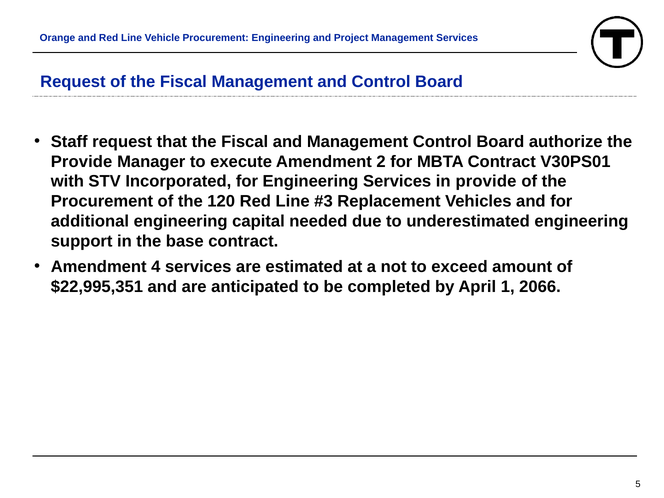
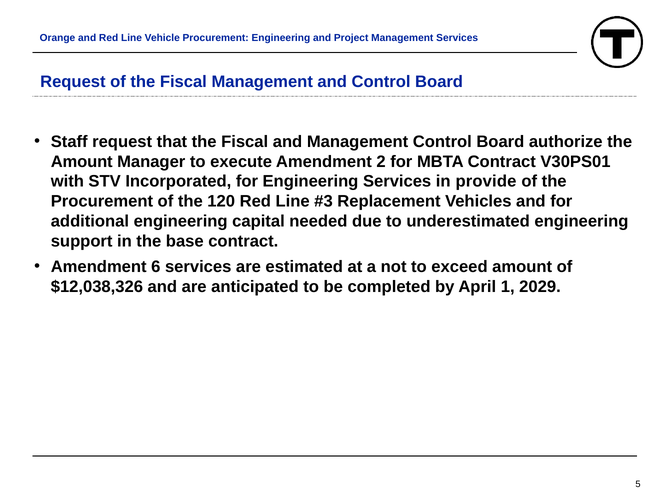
Provide: Provide -> Amount (82, 162)
4: 4 -> 6 (156, 267)
$22,995,351: $22,995,351 -> $12,038,326 (97, 287)
2066: 2066 -> 2029 (540, 287)
